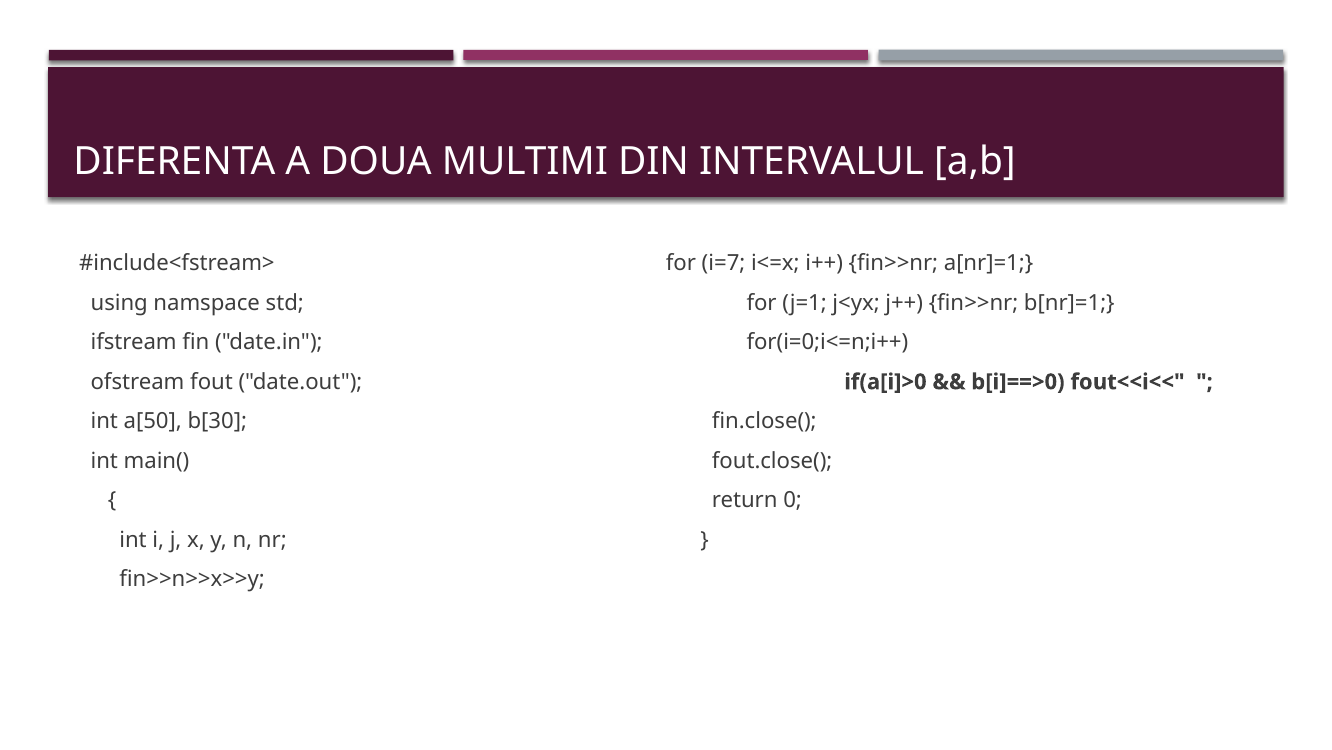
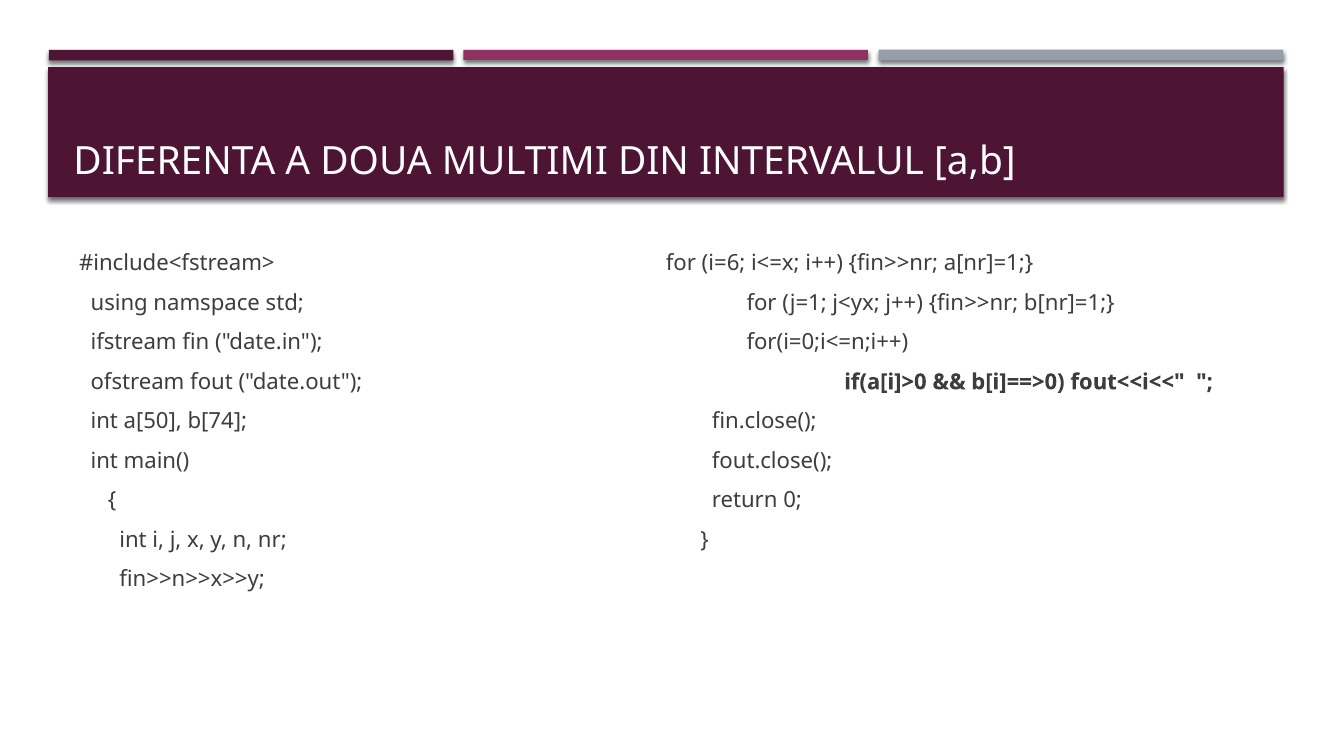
i=7: i=7 -> i=6 (724, 263)
b[30: b[30 -> b[74 (217, 421)
